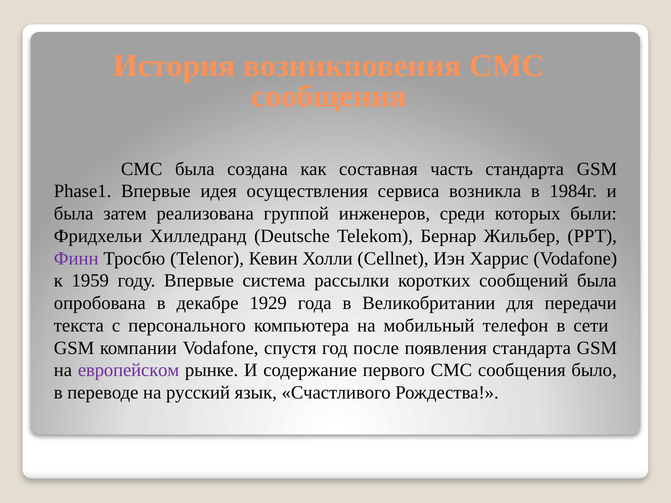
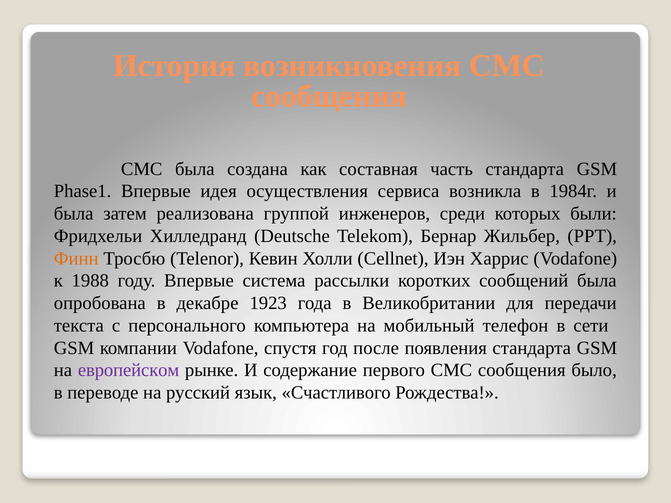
Финн colour: purple -> orange (76, 259)
1959: 1959 -> 1988 (90, 281)
1929: 1929 -> 1923 (268, 303)
